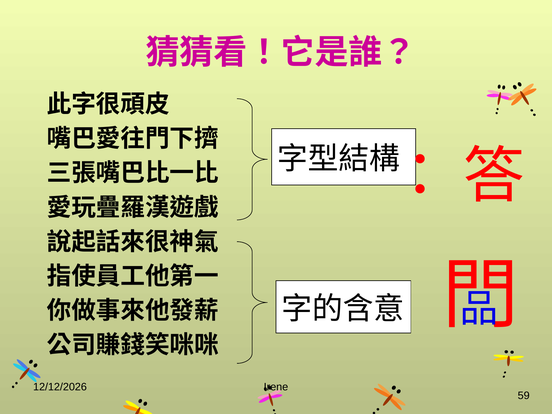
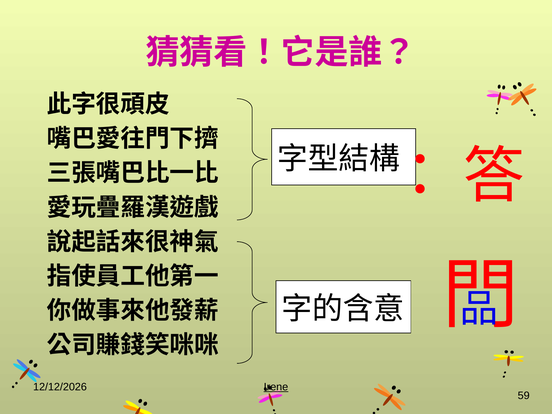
Irene underline: none -> present (276, 387)
